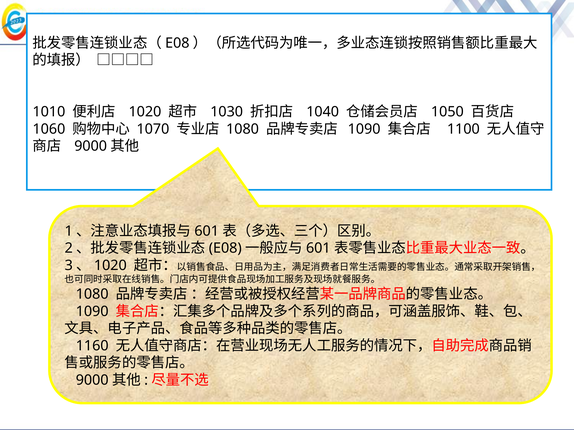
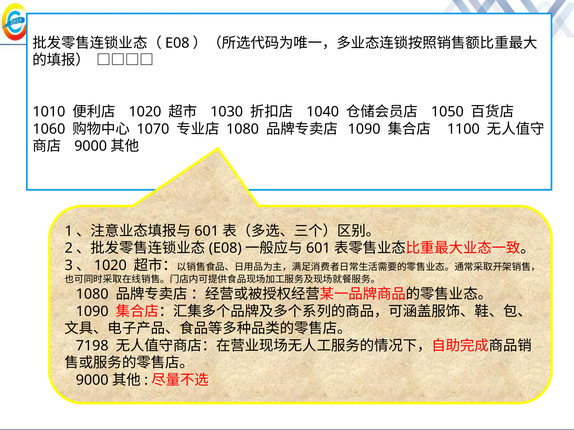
1160: 1160 -> 7198 (92, 346)
